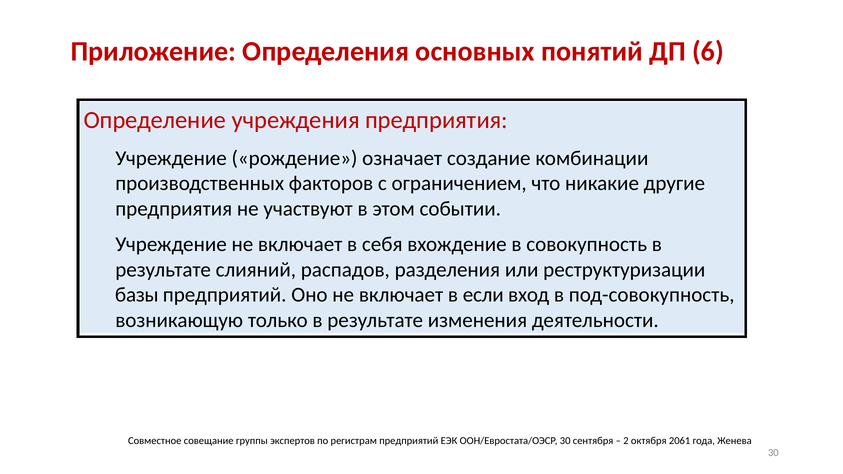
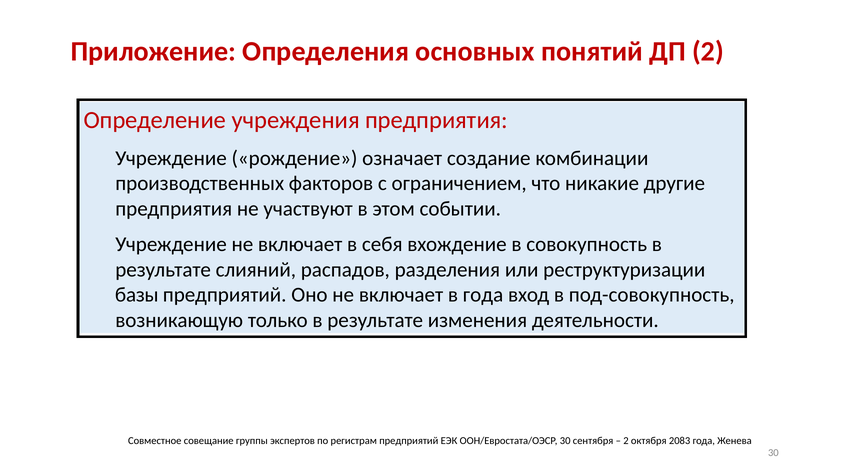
ДП 6: 6 -> 2 (708, 51)
в если: если -> года (483, 295)
2061: 2061 -> 2083 (680, 441)
